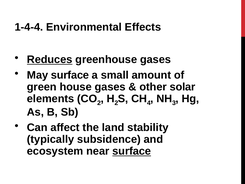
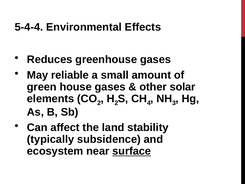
1-4-4: 1-4-4 -> 5-4-4 (29, 27)
Reduces underline: present -> none (50, 59)
May surface: surface -> reliable (70, 75)
